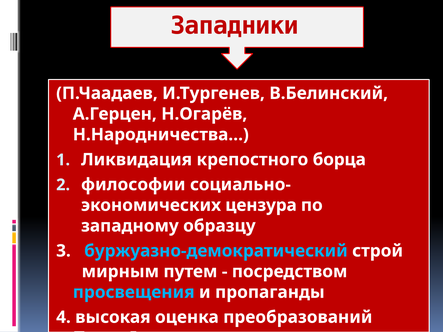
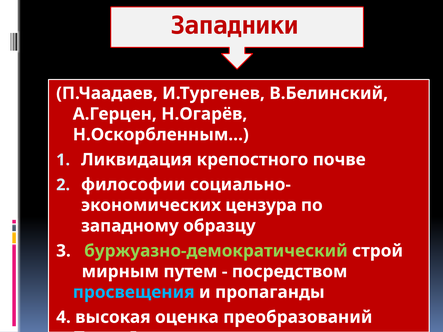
Н.Народничества…: Н.Народничества… -> Н.Оскорбленным… (161, 135)
борца: борца -> почве (339, 160)
буржуазно-демократический colour: light blue -> light green (216, 251)
